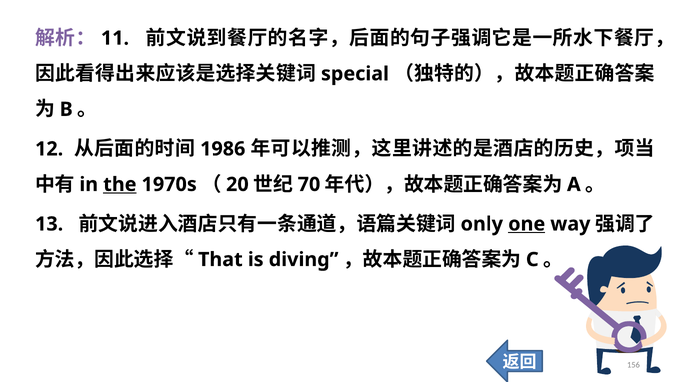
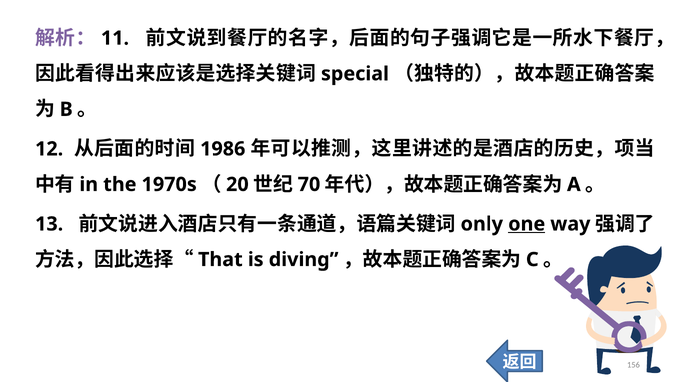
the underline: present -> none (120, 184)
